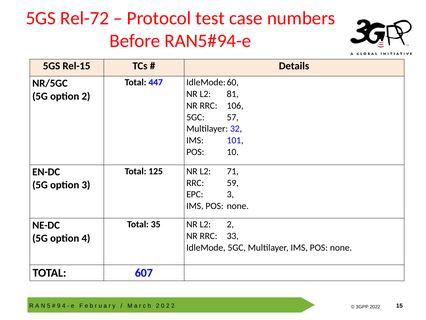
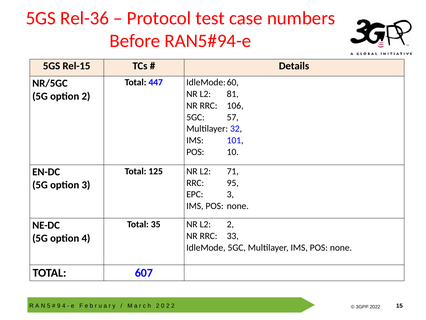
Rel-72: Rel-72 -> Rel-36 (85, 18)
59: 59 -> 95 (233, 183)
